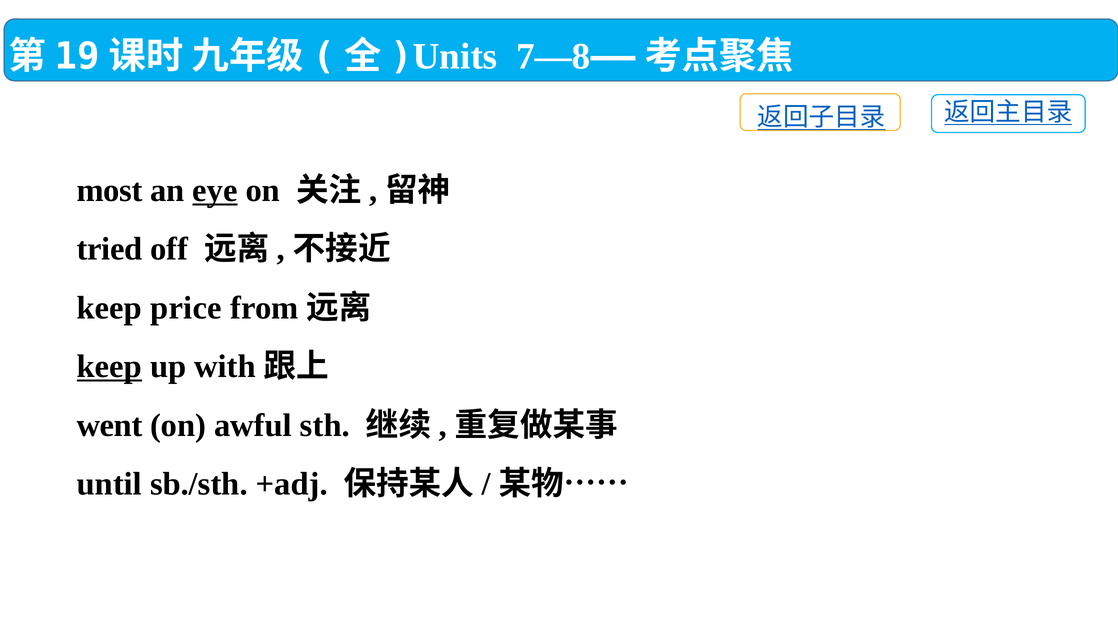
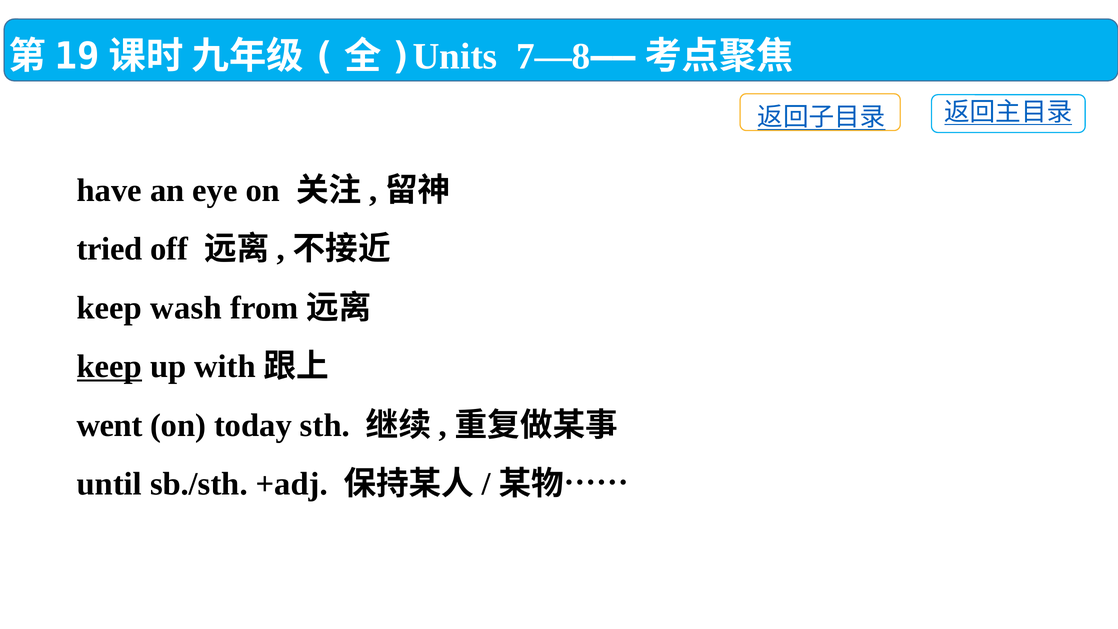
most: most -> have (109, 190)
eye underline: present -> none (215, 190)
price: price -> wash (186, 308)
awful: awful -> today (253, 425)
